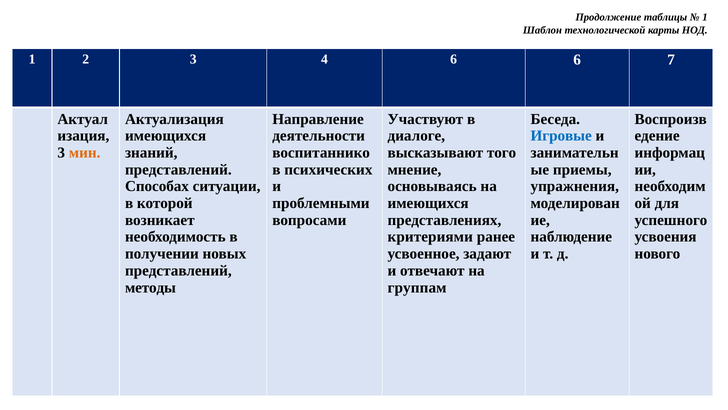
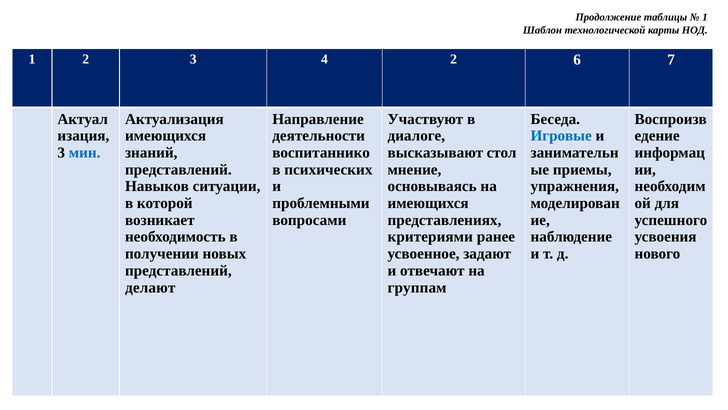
4 6: 6 -> 2 (454, 59)
мин colour: orange -> blue (85, 153)
того: того -> стол (502, 153)
Способах: Способах -> Навыков (157, 186)
методы: методы -> делают (150, 287)
